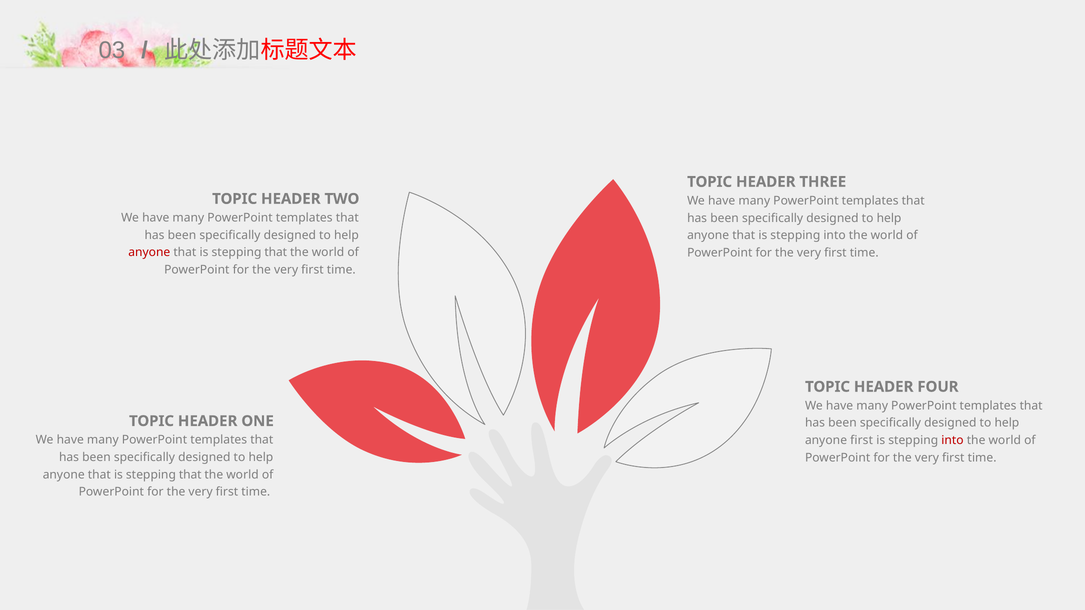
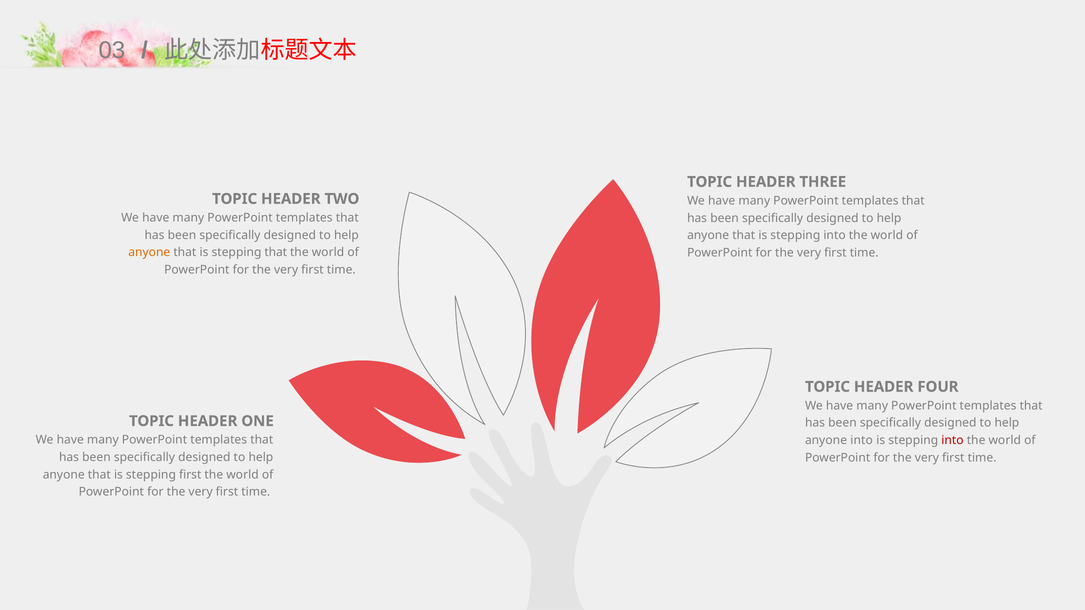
anyone colour: red -> orange (149, 253)
anyone first: first -> into (862, 441)
that: that -> first (190, 475)
